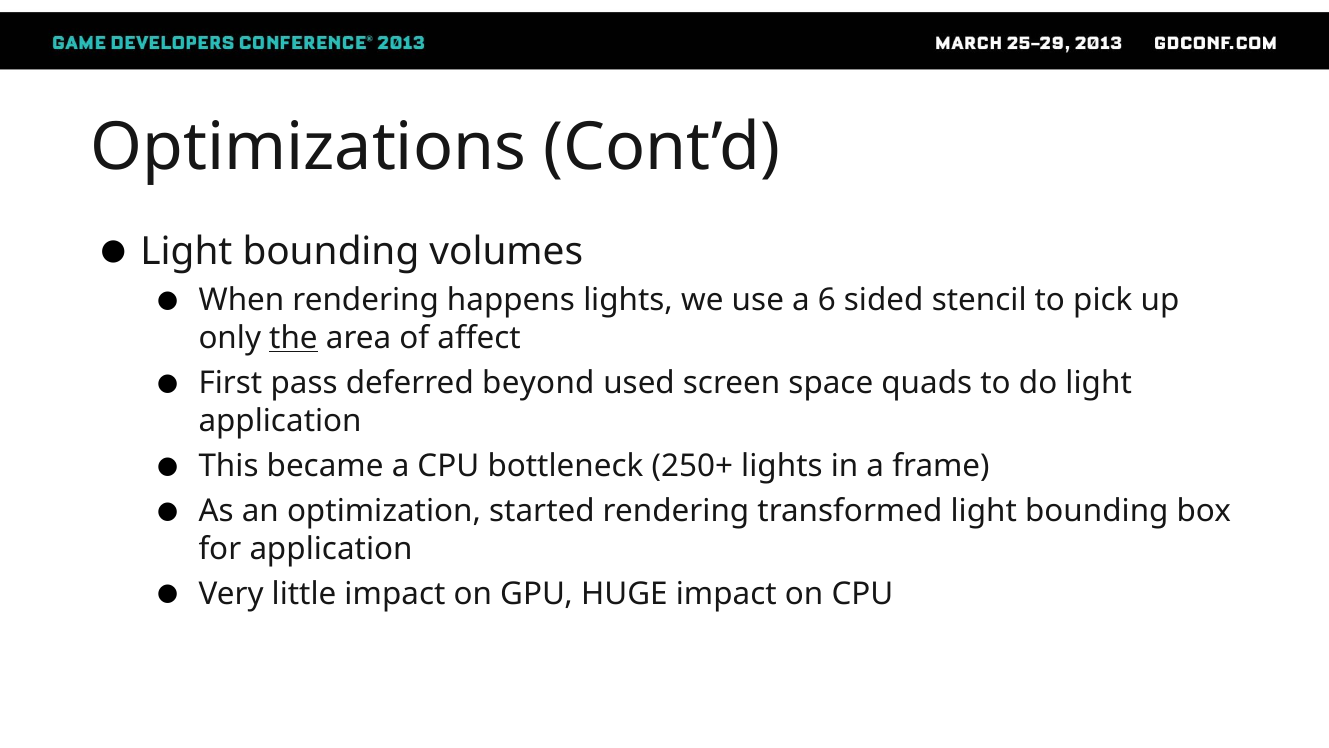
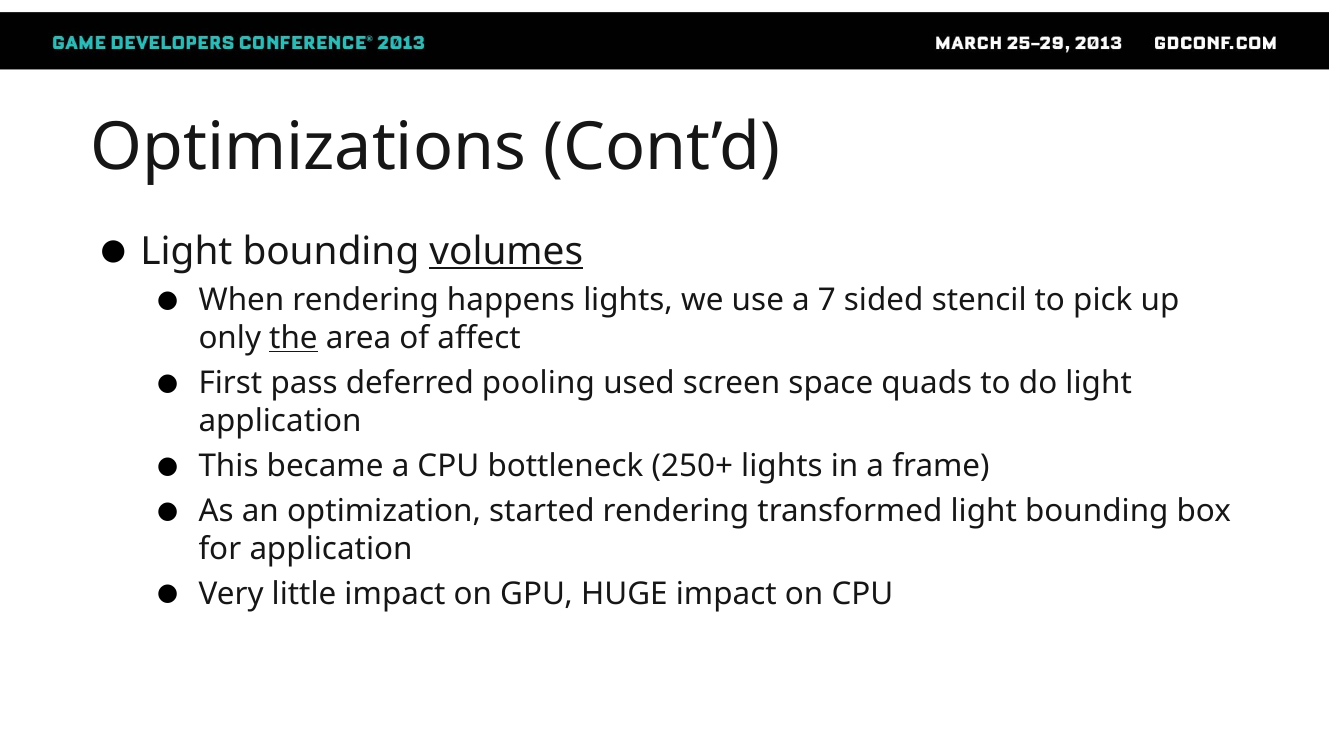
volumes underline: none -> present (506, 251)
6: 6 -> 7 (827, 300)
beyond: beyond -> pooling (538, 383)
